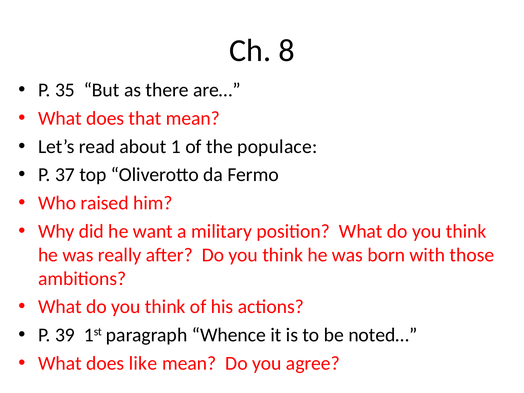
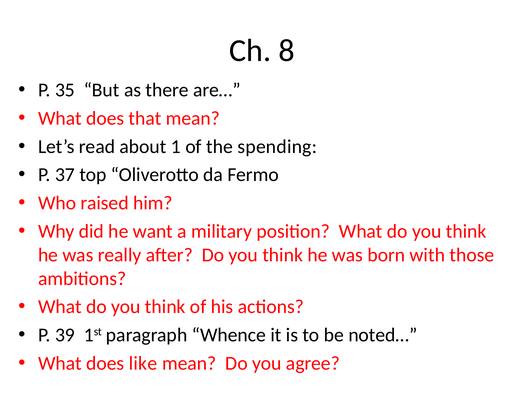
populace: populace -> spending (277, 147)
